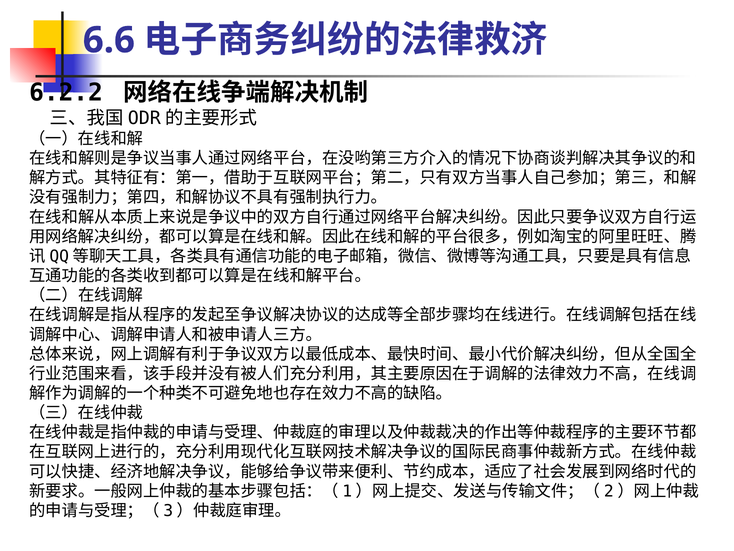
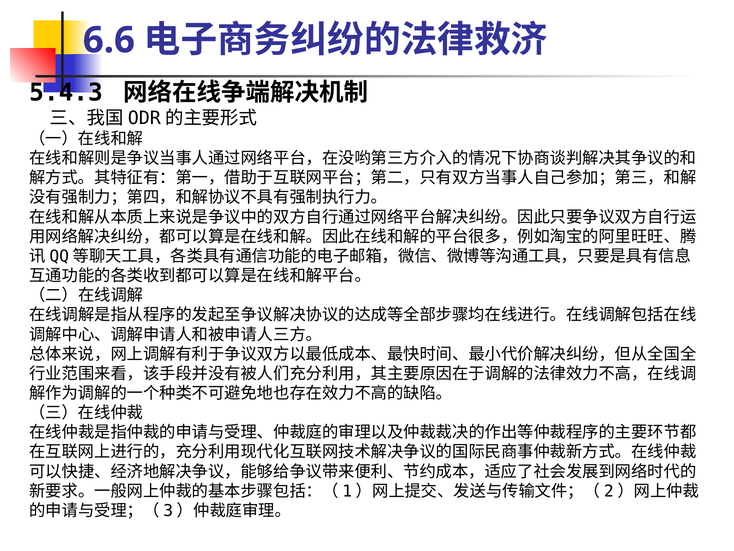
6.2.2: 6.2.2 -> 5.4.3 (66, 93)
